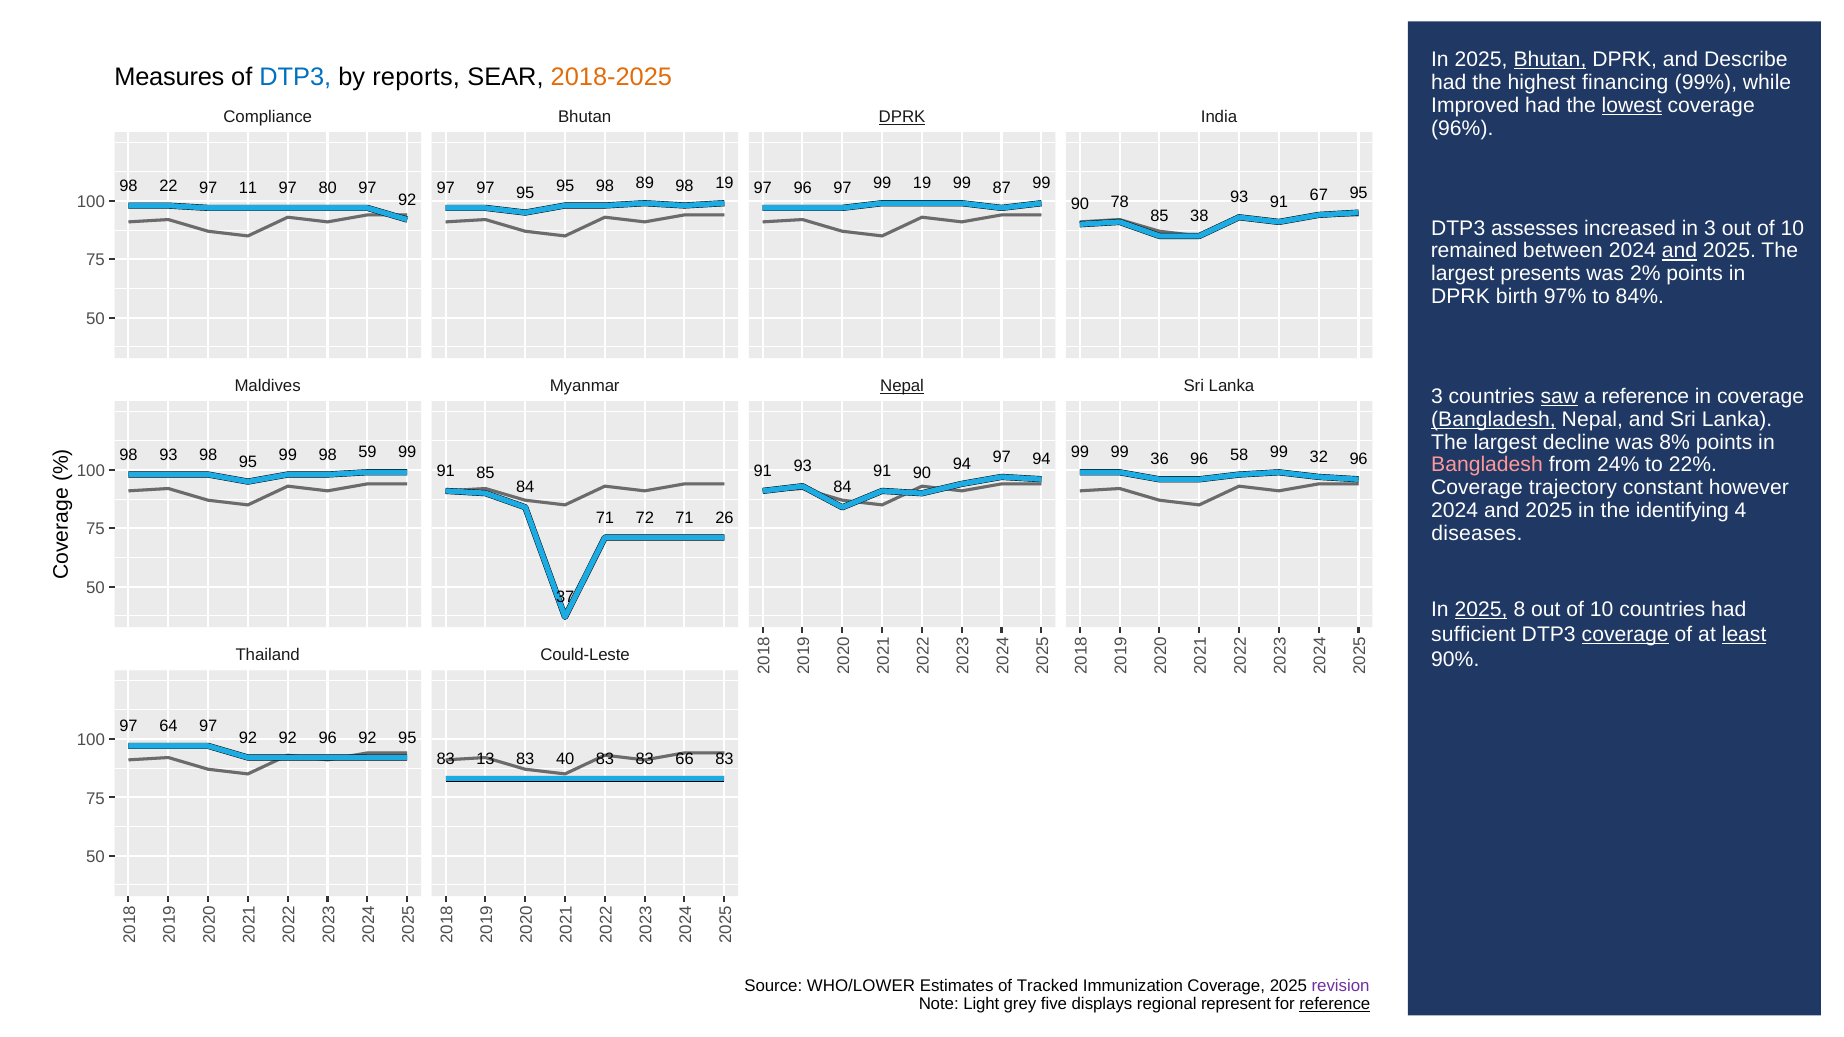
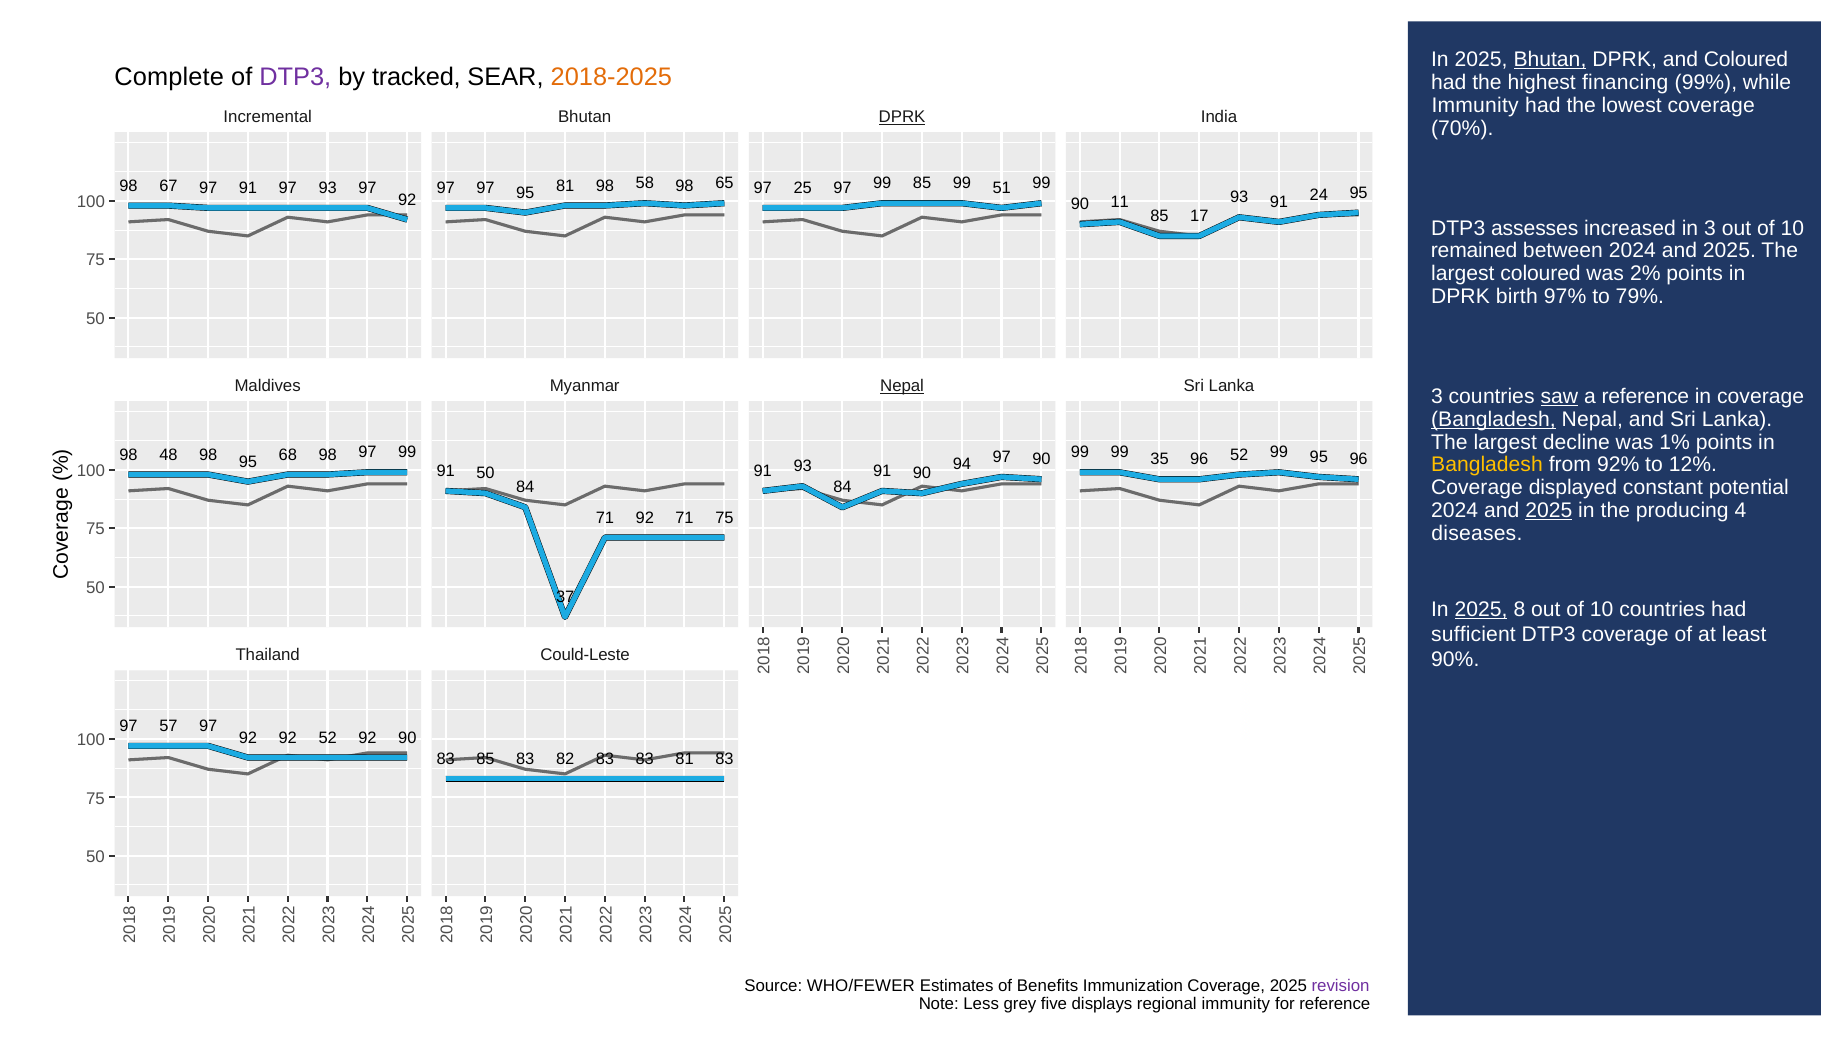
and Describe: Describe -> Coloured (1746, 60)
Measures: Measures -> Complete (169, 77)
DTP3 colour: blue -> purple (295, 77)
reports: reports -> tracked (416, 77)
Improved: Improved -> Immunity (1475, 105)
lowest underline: present -> none (1632, 105)
Compliance: Compliance -> Incremental (268, 117)
96%: 96% -> 70% (1462, 128)
22: 22 -> 67 (168, 186)
97 11: 11 -> 91 (248, 188)
97 80: 80 -> 93 (328, 188)
95 95: 95 -> 81 (565, 186)
89: 89 -> 58 (645, 183)
98 19: 19 -> 65 (724, 183)
97 96: 96 -> 25 (803, 188)
99 19: 19 -> 85 (922, 183)
87: 87 -> 51 (1002, 188)
67: 67 -> 24 (1319, 195)
78: 78 -> 11 (1120, 202)
38: 38 -> 17 (1199, 216)
and underline: present -> none (1679, 251)
largest presents: presents -> coloured (1541, 274)
84%: 84% -> 79% (1640, 297)
8%: 8% -> 1% (1675, 442)
36: 36 -> 35 (1160, 459)
96 58: 58 -> 52 (1239, 455)
99 32: 32 -> 95 (1319, 457)
98 93: 93 -> 48 (168, 455)
98 95 99: 99 -> 68 (288, 455)
98 59: 59 -> 97 (368, 452)
Bangladesh colour: pink -> yellow (1487, 465)
24%: 24% -> 92% (1618, 465)
22%: 22% -> 12% (1693, 465)
97 94: 94 -> 90 (1042, 459)
91 85: 85 -> 50 (486, 473)
trajectory: trajectory -> displayed (1573, 488)
however: however -> potential (1749, 488)
2025 underline: none -> present (1549, 511)
identifying: identifying -> producing (1682, 511)
71 72: 72 -> 92 (645, 518)
71 26: 26 -> 75 (724, 518)
coverage underline: present -> none (1625, 635)
least underline: present -> none (1744, 635)
64: 64 -> 57 (168, 726)
92 96: 96 -> 52 (328, 738)
92 95: 95 -> 90 (407, 738)
83 13: 13 -> 85 (486, 759)
40: 40 -> 82 (565, 759)
83 66: 66 -> 81 (685, 759)
WHO/LOWER: WHO/LOWER -> WHO/FEWER (861, 986)
Tracked: Tracked -> Benefits (1048, 986)
Light: Light -> Less (981, 1004)
regional represent: represent -> immunity (1236, 1004)
reference underline: present -> none (1335, 1004)
